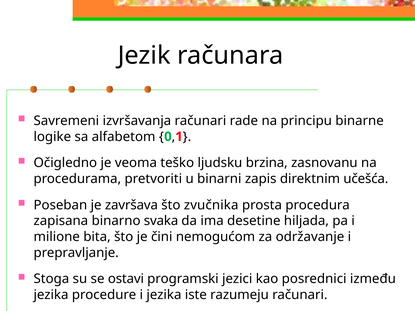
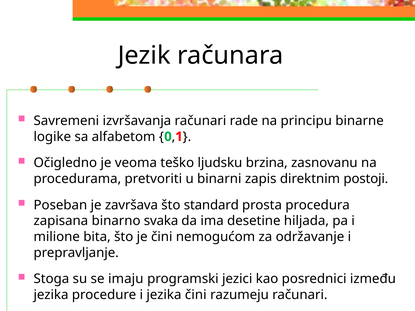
učešća: učešća -> postoji (366, 179)
zvučnika: zvučnika -> standard (211, 205)
ostavi: ostavi -> imaju (126, 279)
jezika iste: iste -> čini (196, 295)
